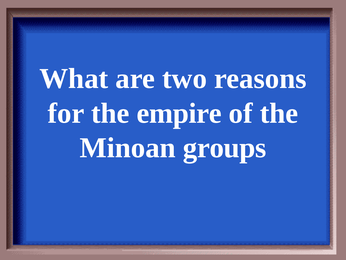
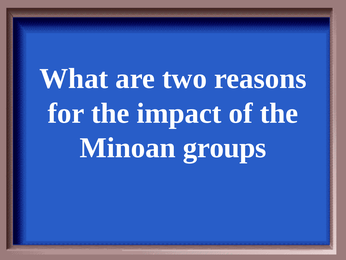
empire: empire -> impact (179, 113)
